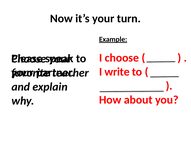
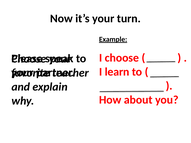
I write: write -> learn (117, 72)
